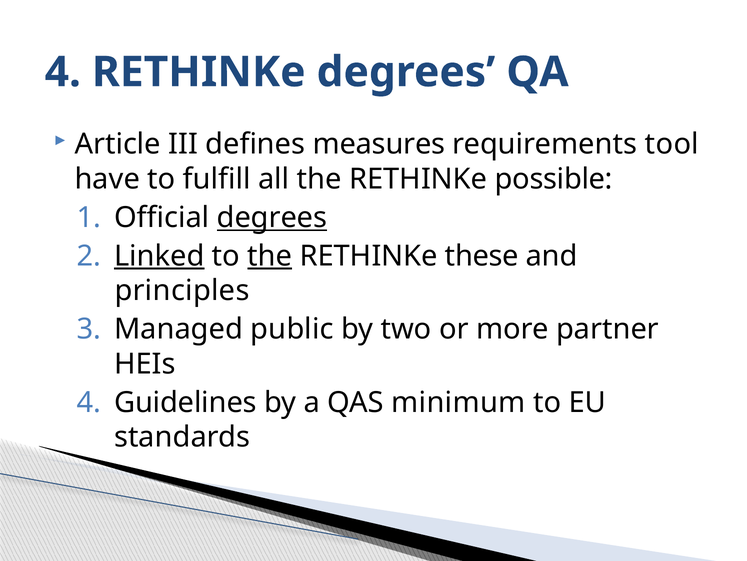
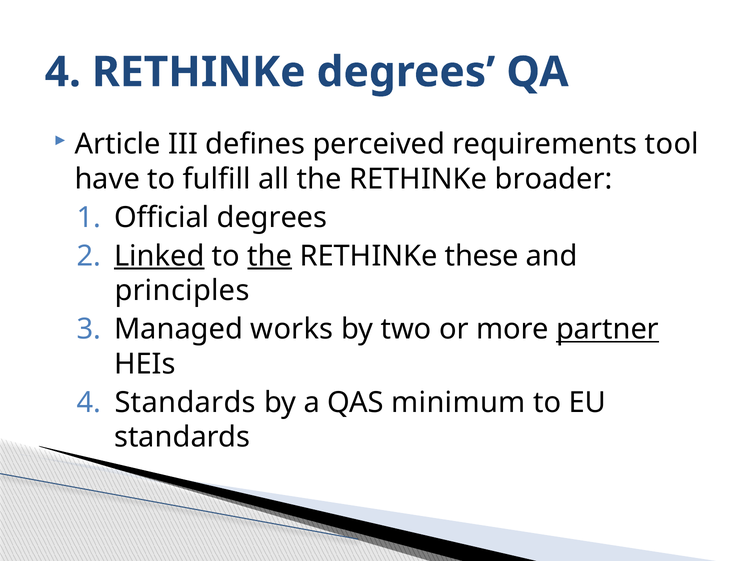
measures: measures -> perceived (379, 144)
possible: possible -> broader (554, 179)
degrees underline: present -> none (272, 217)
public: public -> works (292, 329)
partner underline: none -> present (608, 329)
4 Guidelines: Guidelines -> Standards (185, 402)
